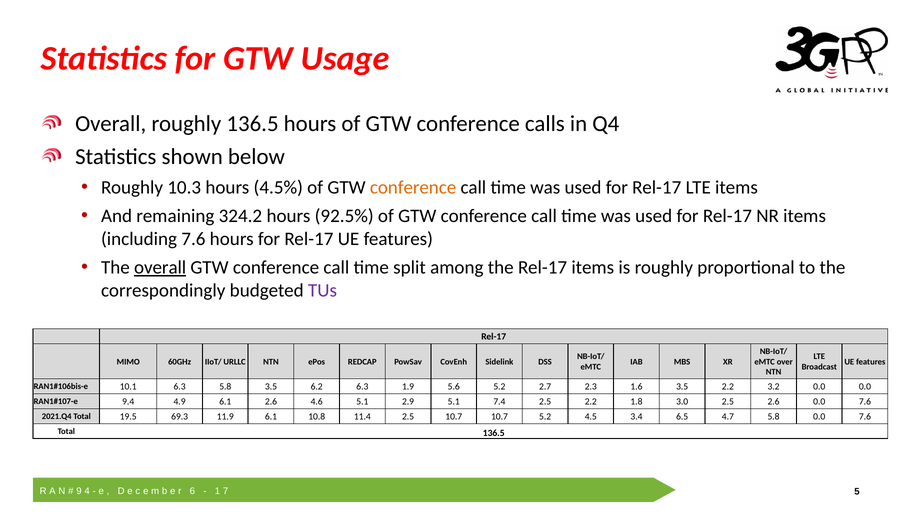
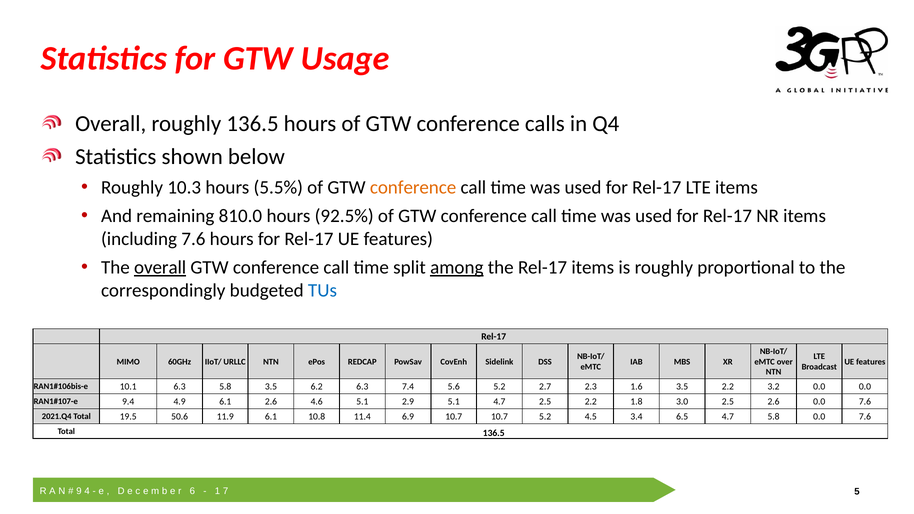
4.5%: 4.5% -> 5.5% (278, 188)
324.2: 324.2 -> 810.0 (240, 216)
among underline: none -> present (457, 268)
TUs colour: purple -> blue (322, 290)
1.9: 1.9 -> 7.4 (408, 387)
5.1 7.4: 7.4 -> 4.7 (499, 402)
69.3: 69.3 -> 50.6 (180, 417)
11.4 2.5: 2.5 -> 6.9 (408, 417)
